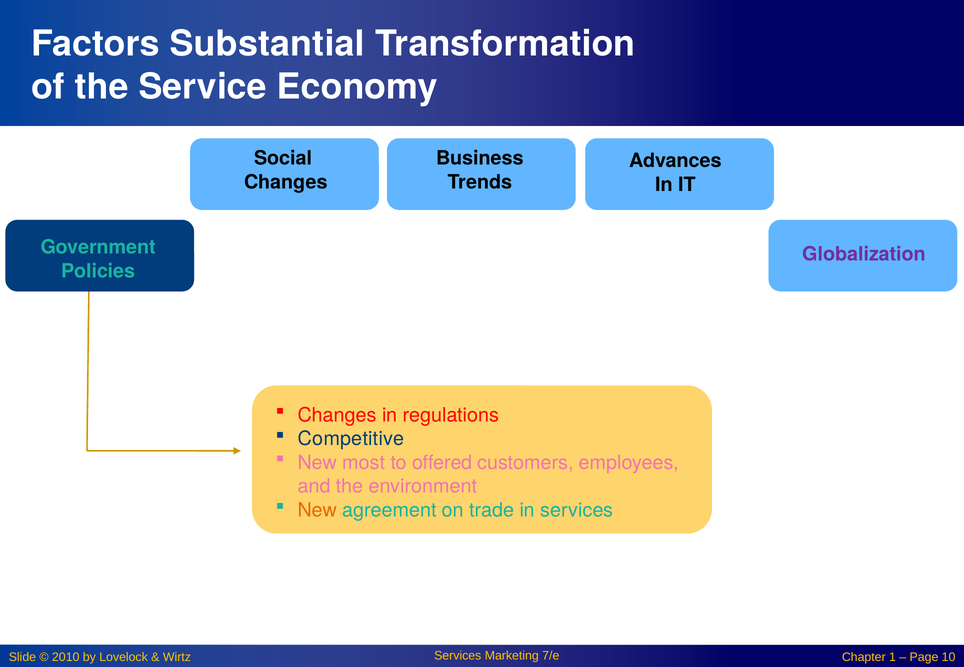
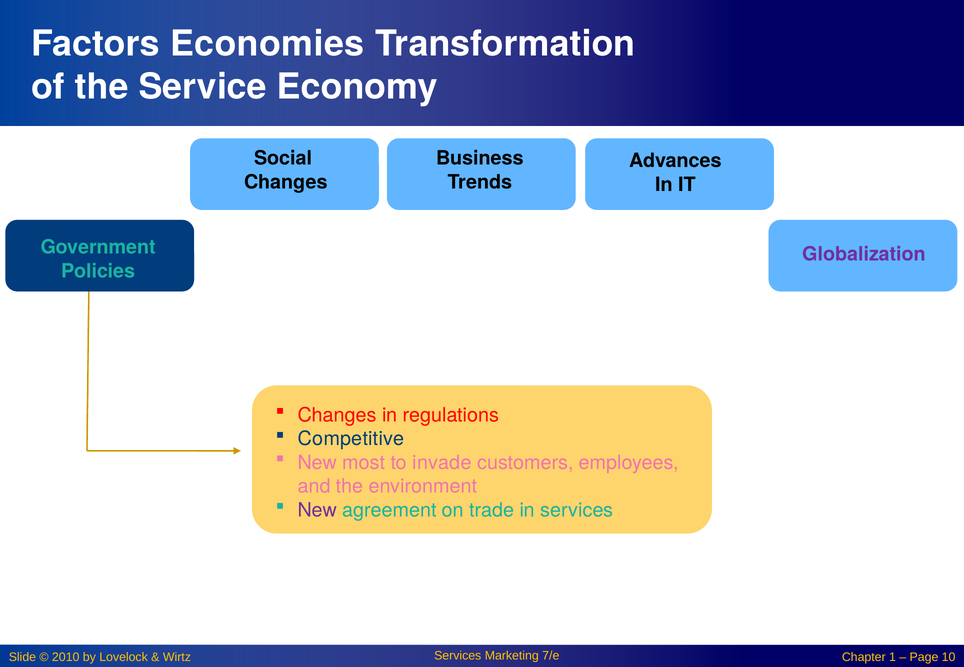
Substantial: Substantial -> Economies (267, 44)
offered: offered -> invade (442, 463)
New colour: orange -> purple (317, 510)
